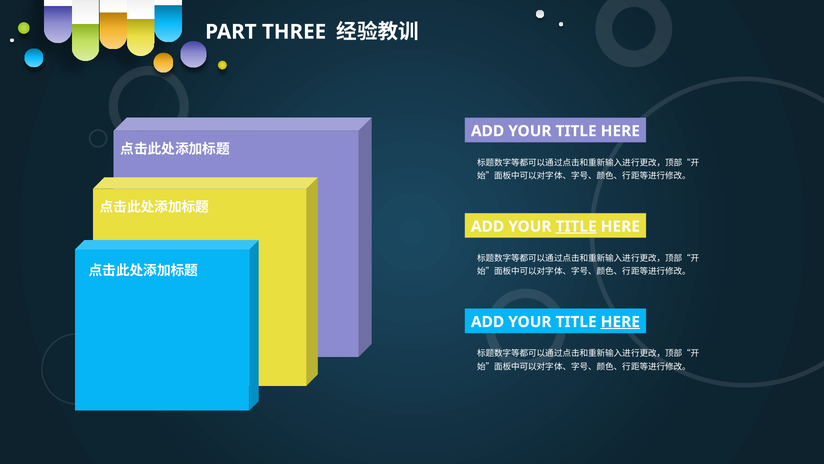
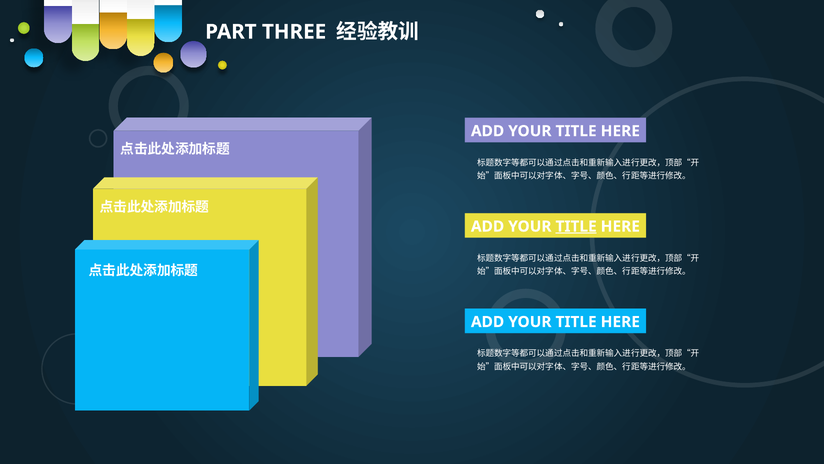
HERE underline: present -> none (620, 322)
